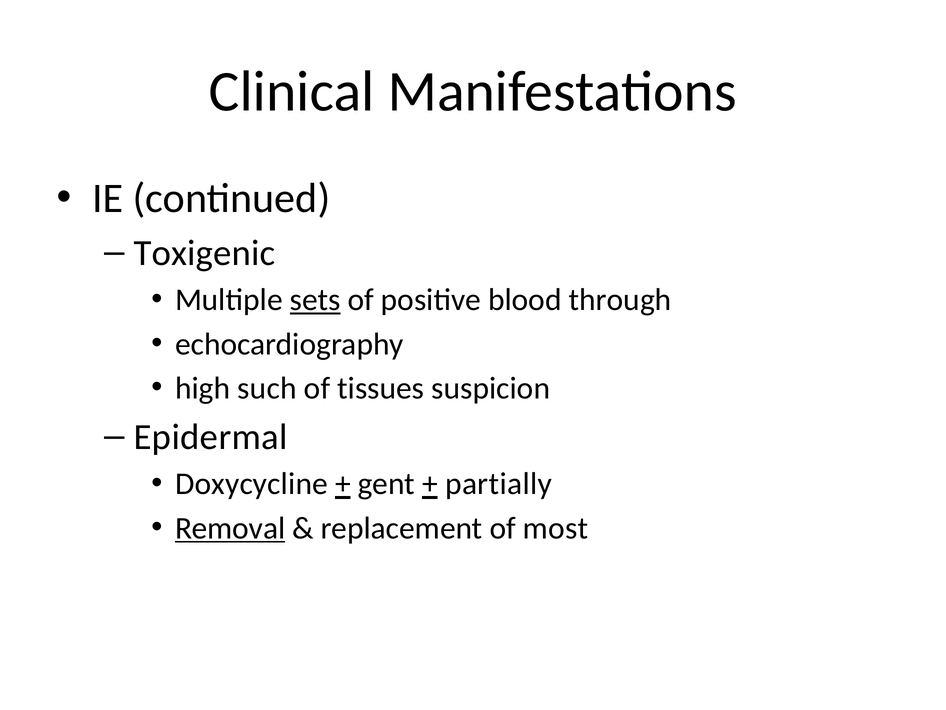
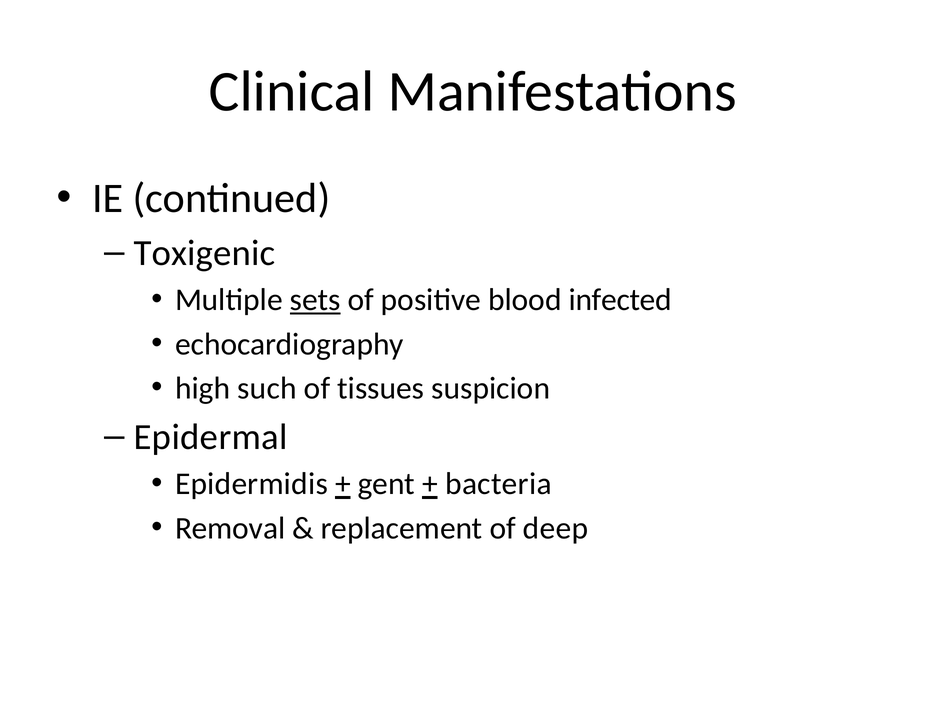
through: through -> infected (620, 300)
Doxycycline: Doxycycline -> Epidermidis (251, 484)
partially: partially -> bacteria (499, 484)
Removal underline: present -> none (230, 528)
most: most -> deep (556, 528)
